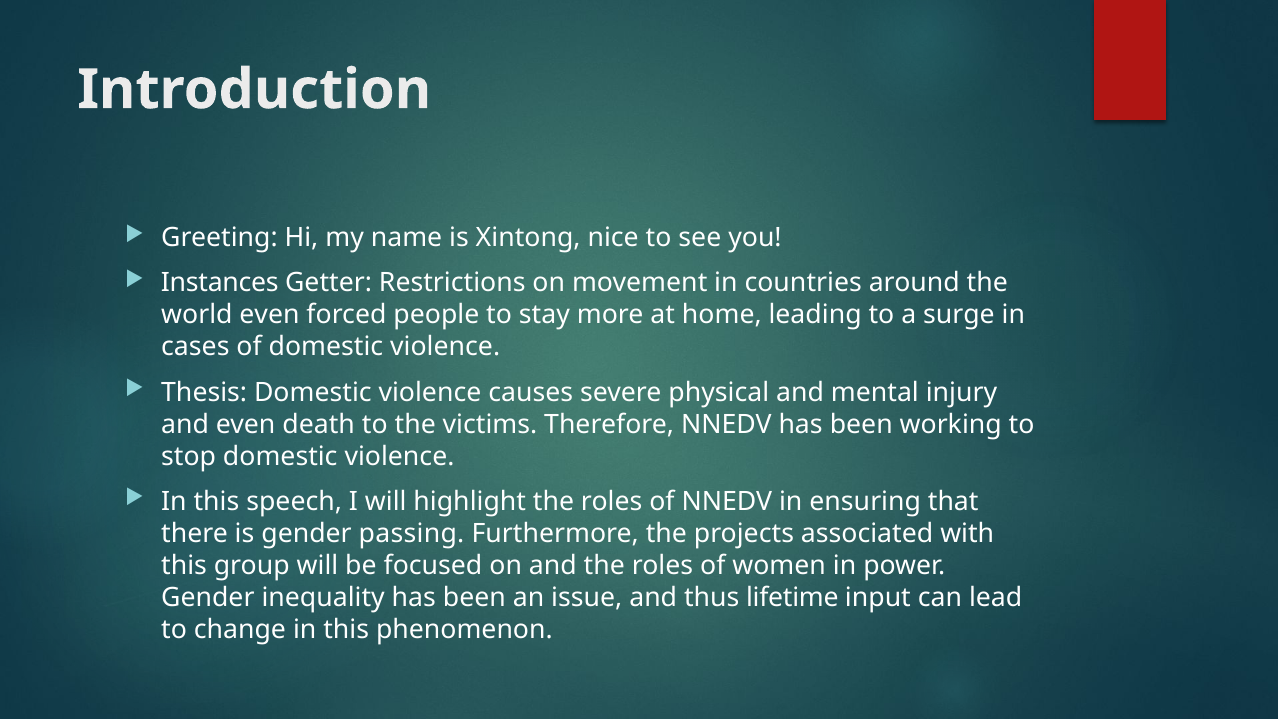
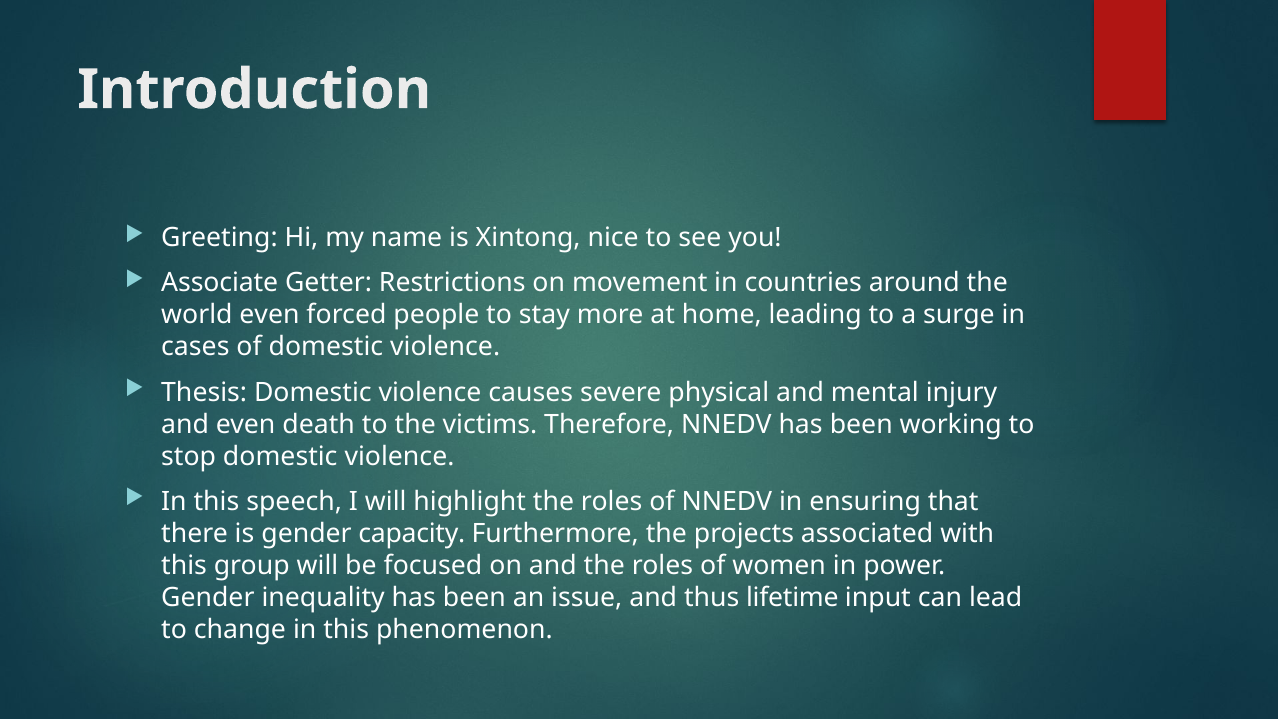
Instances: Instances -> Associate (220, 283)
passing: passing -> capacity (412, 534)
